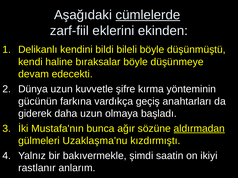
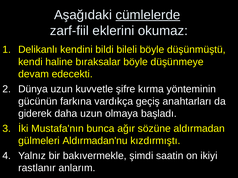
ekinden: ekinden -> okumaz (163, 31)
aldırmadan underline: present -> none (199, 129)
Uzaklaşma'nu: Uzaklaşma'nu -> Aldırmadan'nu (95, 141)
